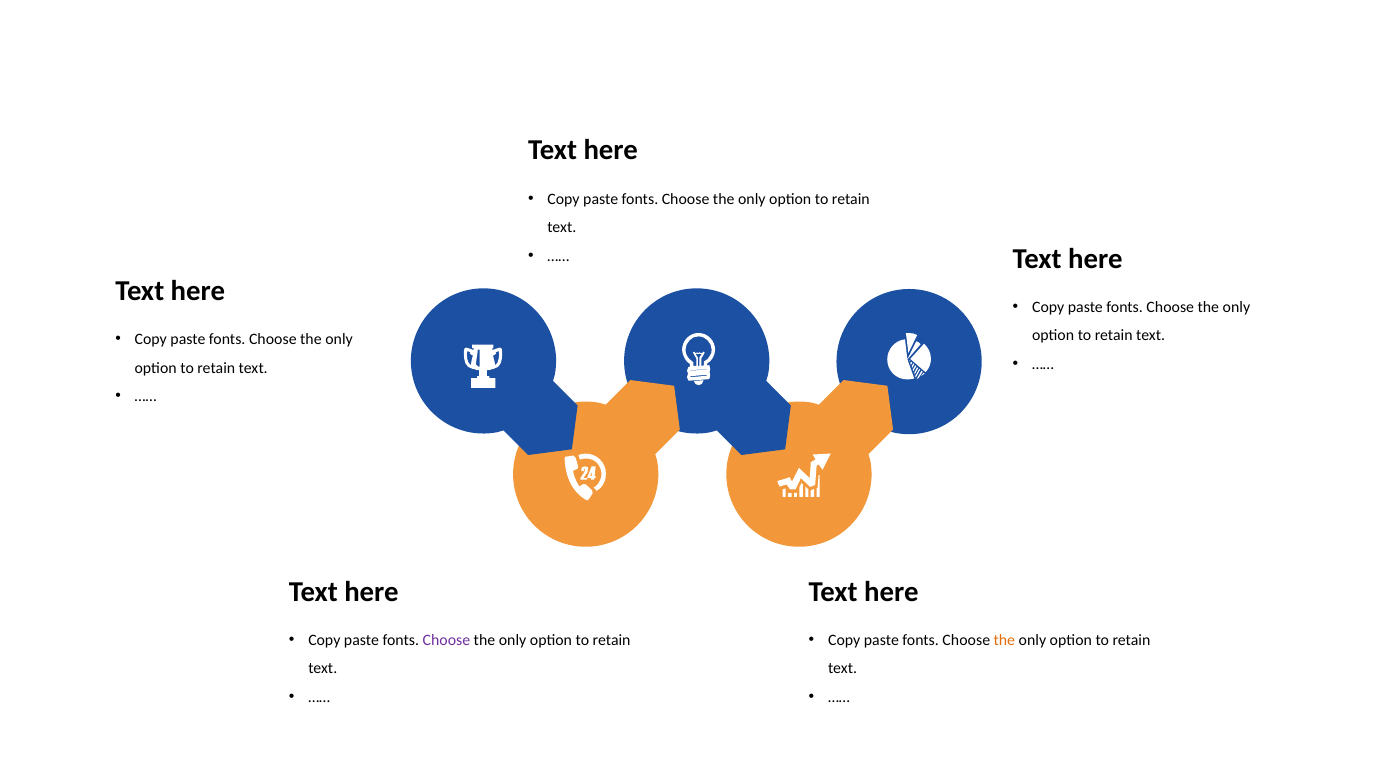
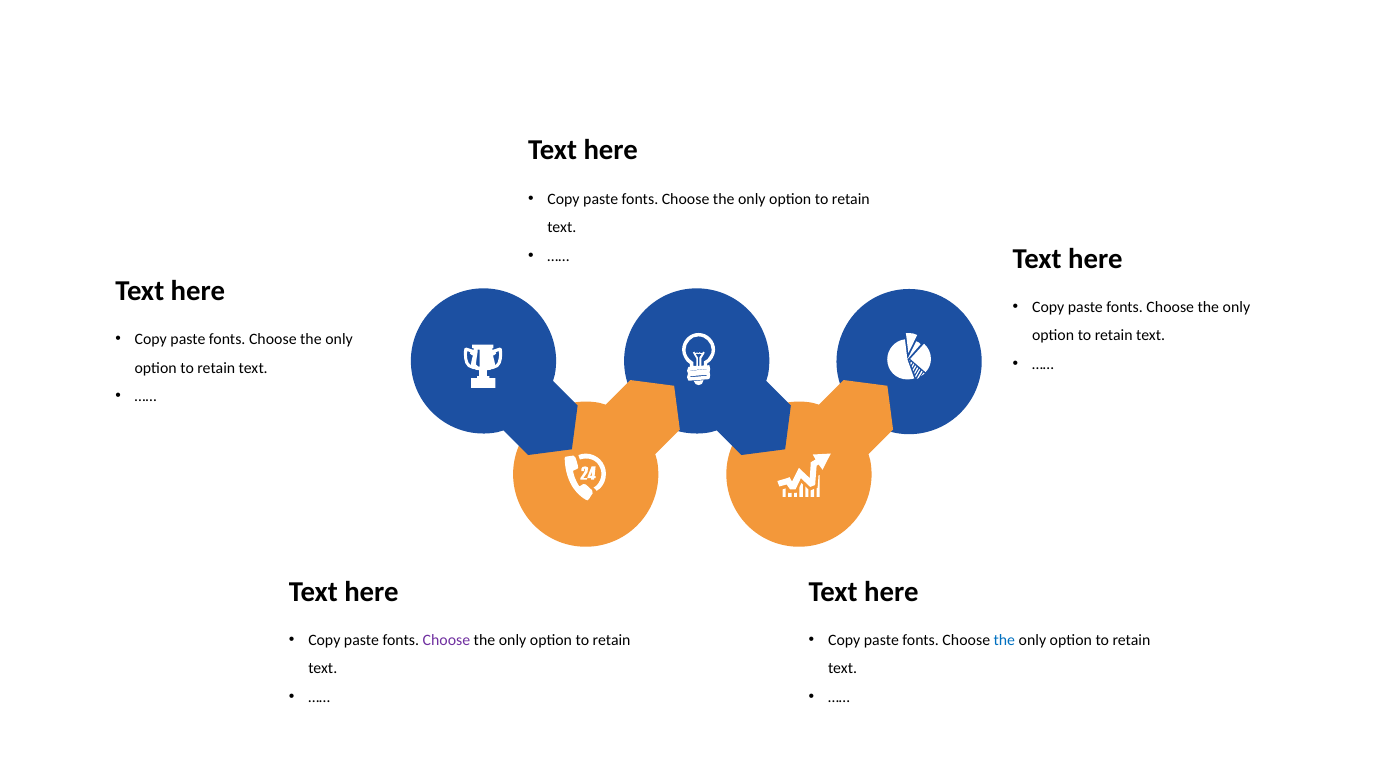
the colour: orange -> blue (1004, 640)
